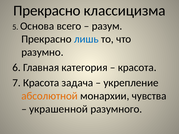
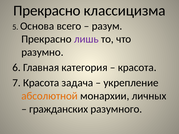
лишь colour: blue -> purple (86, 39)
чувства: чувства -> личных (149, 96)
украшенной: украшенной -> гражданских (59, 109)
